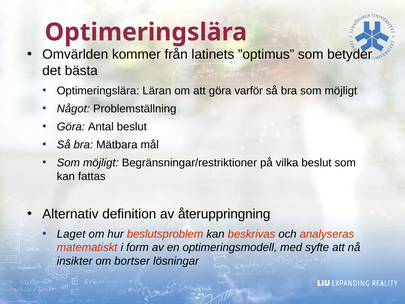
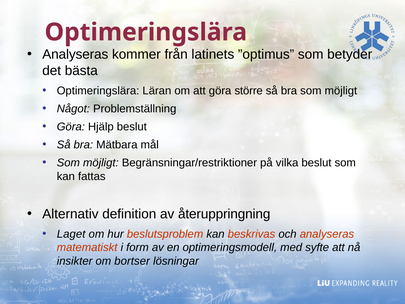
Omvärlden: Omvärlden -> Analyseras (75, 54)
varför: varför -> större (249, 91)
Antal: Antal -> Hjälp (101, 127)
